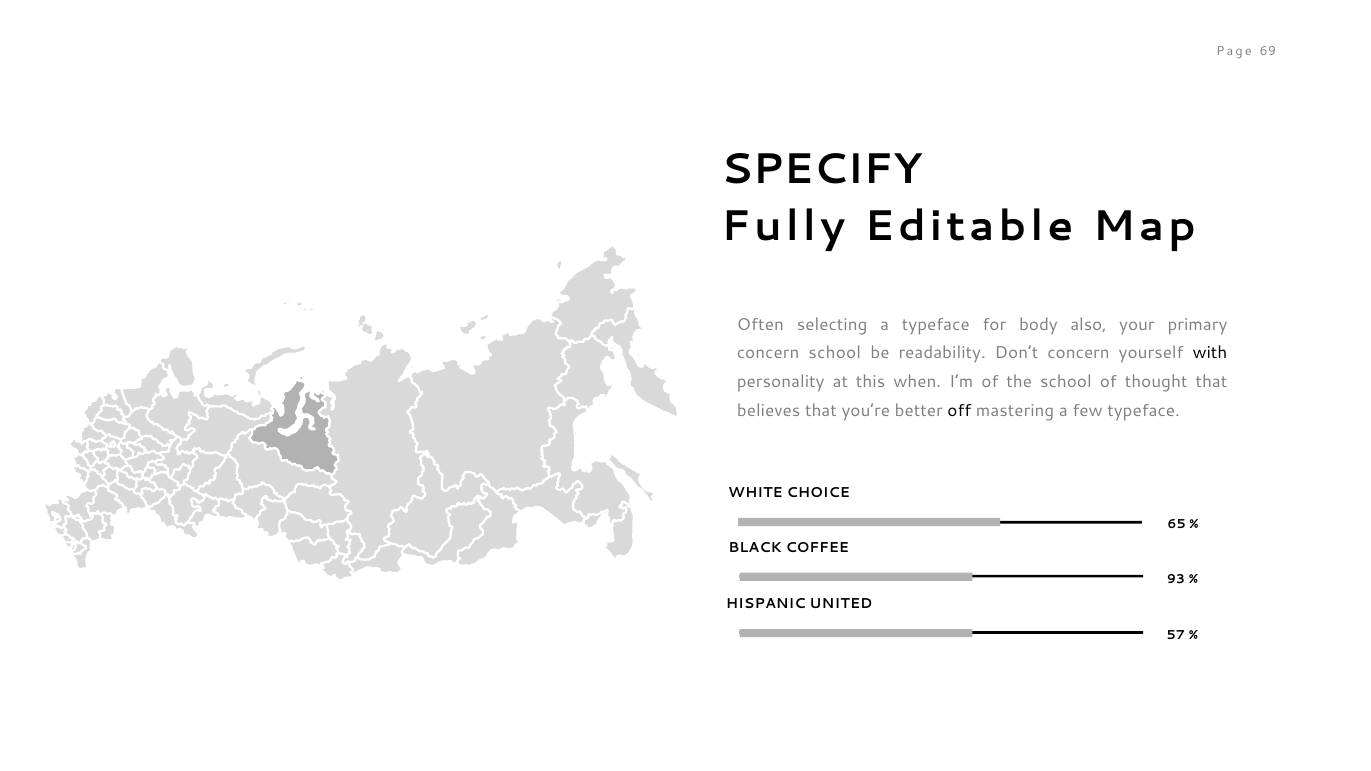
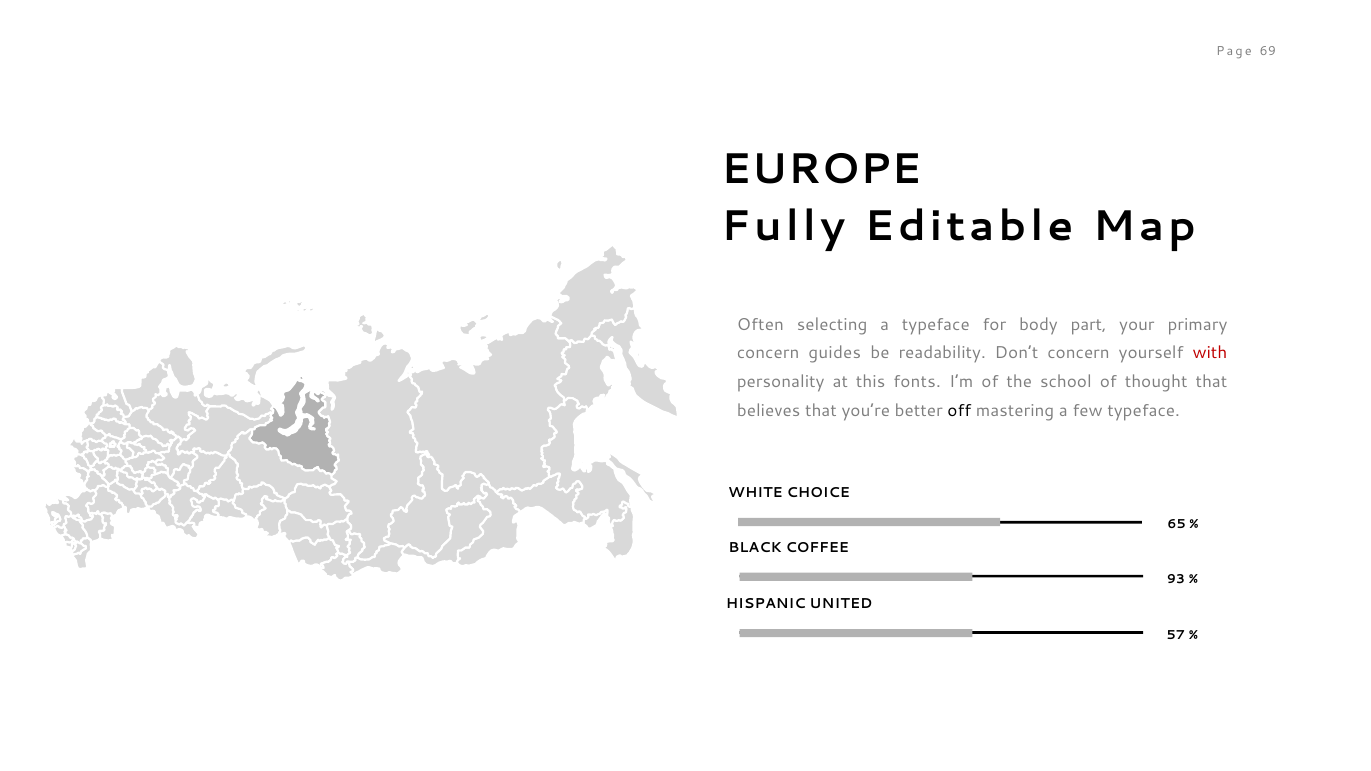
SPECIFY: SPECIFY -> EUROPE (821, 170)
also: also -> part (1089, 325)
concern school: school -> guides (835, 353)
with colour: black -> red (1210, 353)
when: when -> fonts (917, 382)
